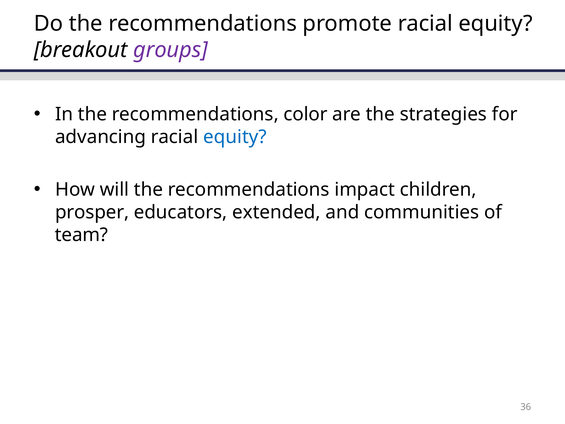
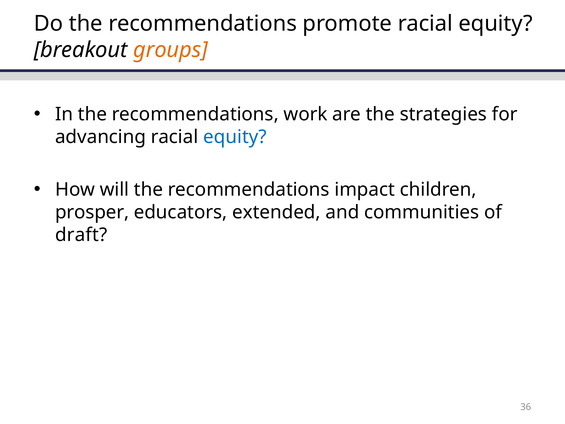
groups colour: purple -> orange (170, 50)
color: color -> work (306, 114)
team: team -> draft (81, 235)
